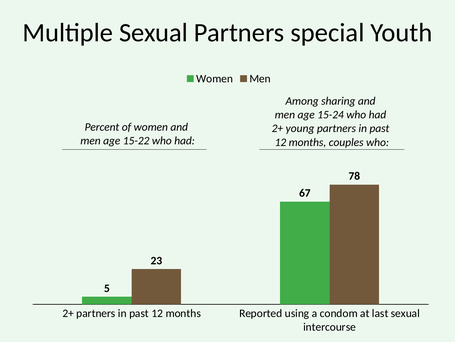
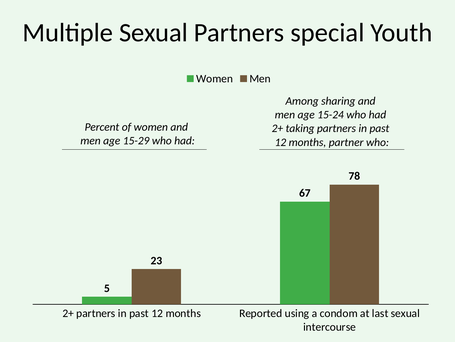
young: young -> taking (300, 128)
15-22: 15-22 -> 15-29 (136, 141)
couples: couples -> partner (346, 142)
